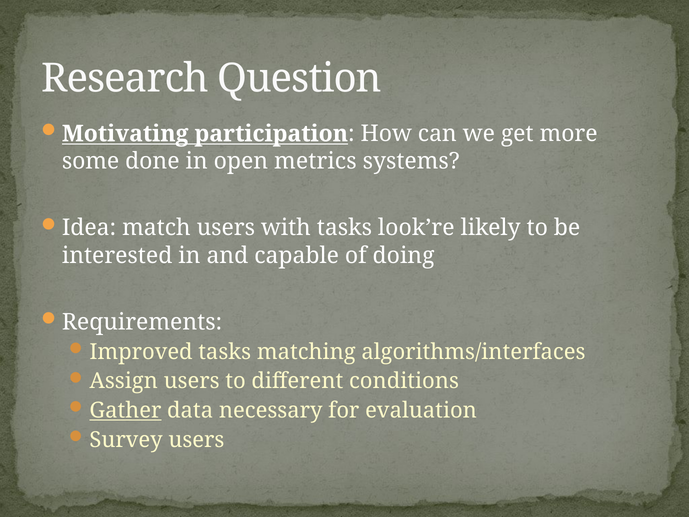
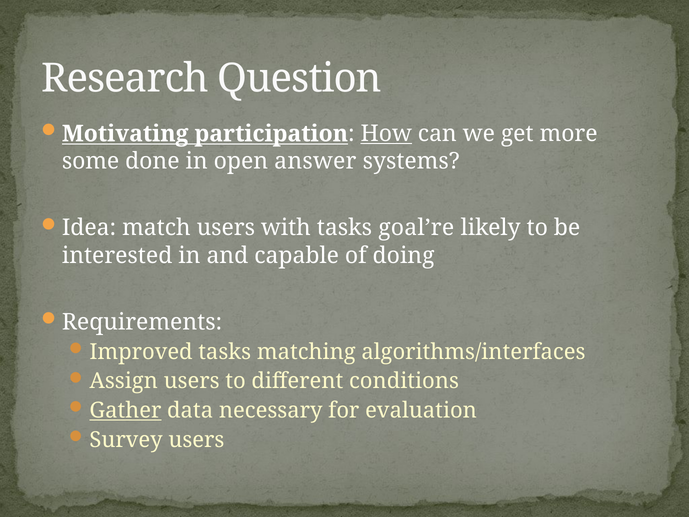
How underline: none -> present (386, 134)
metrics: metrics -> answer (315, 161)
look’re: look’re -> goal’re (416, 228)
